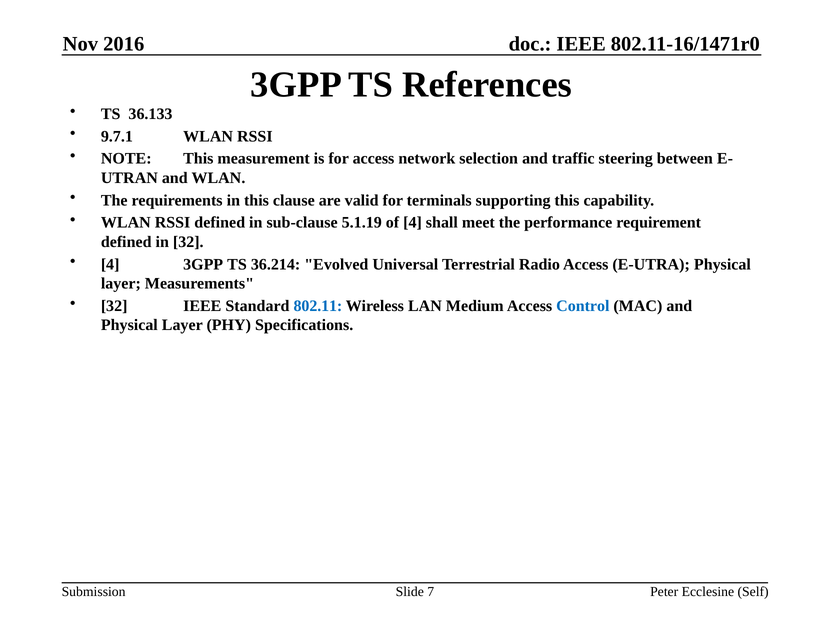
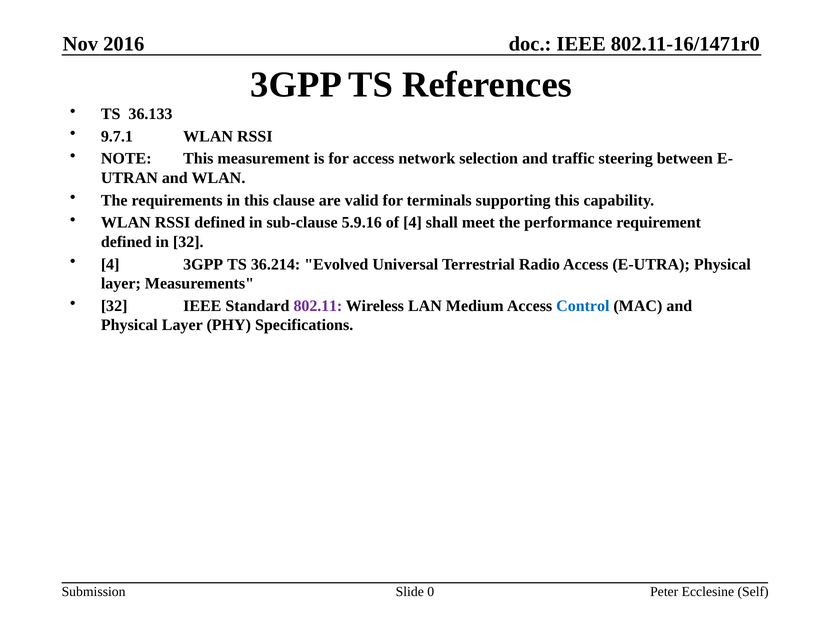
5.1.19: 5.1.19 -> 5.9.16 (362, 223)
802.11 colour: blue -> purple (318, 306)
7: 7 -> 0 (431, 592)
